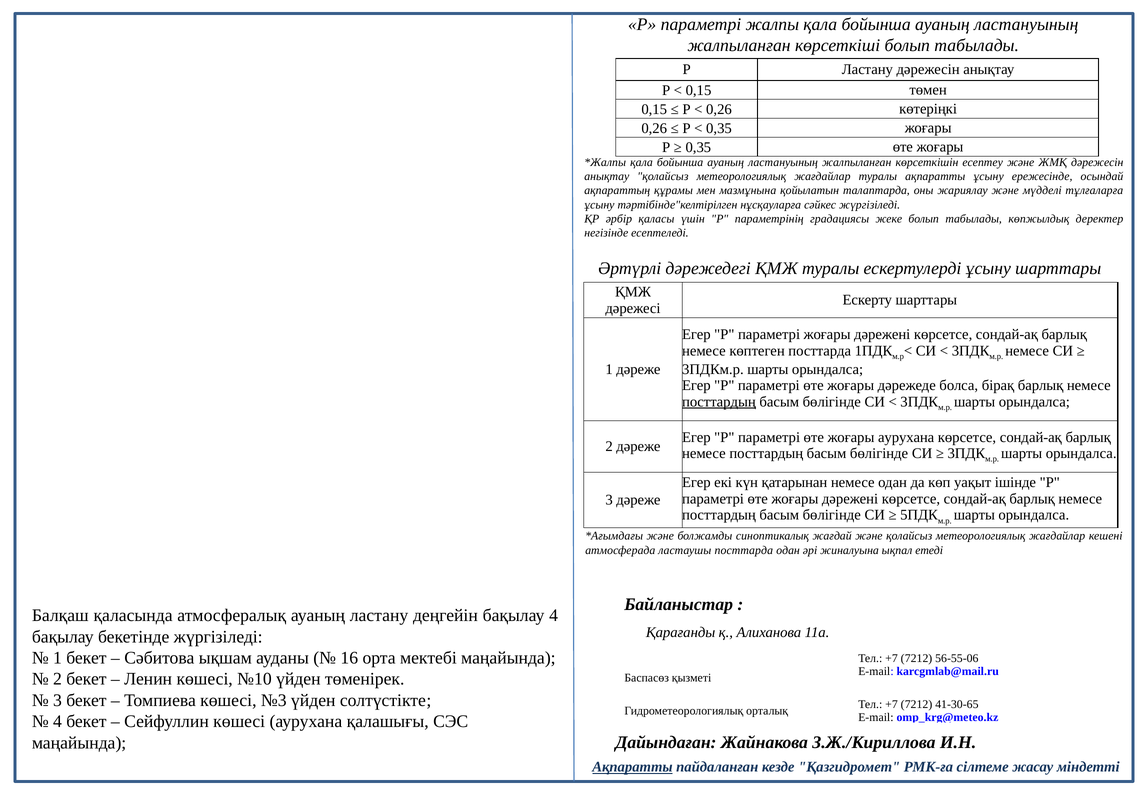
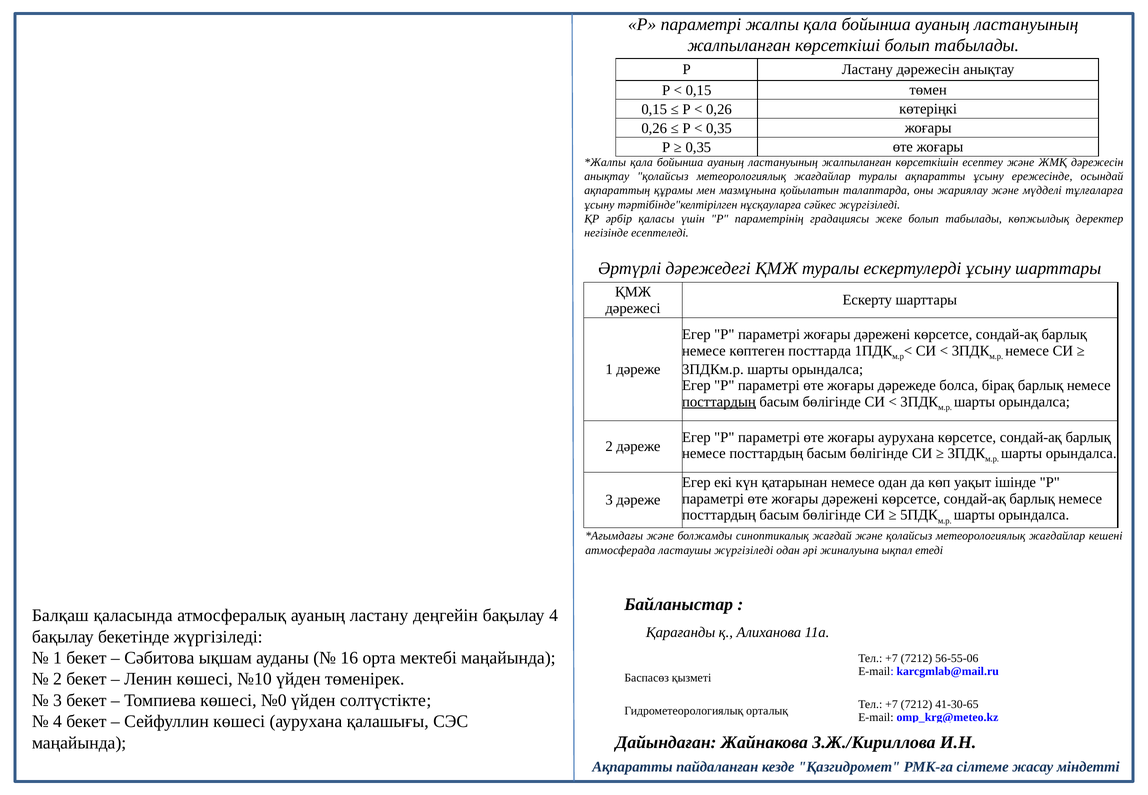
ластаушы посттарда: посттарда -> жүргізіледі (744, 550)
№3: №3 -> №0 (274, 700)
Ақпаратты underline: present -> none (632, 767)
